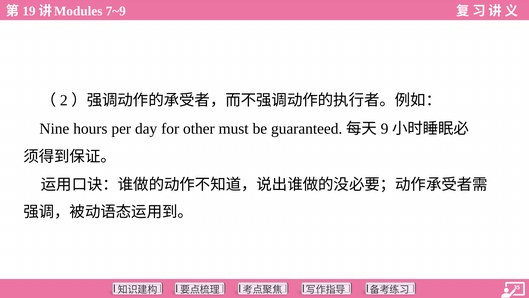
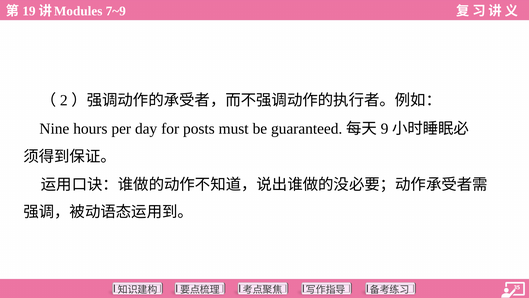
other: other -> posts (199, 128)
